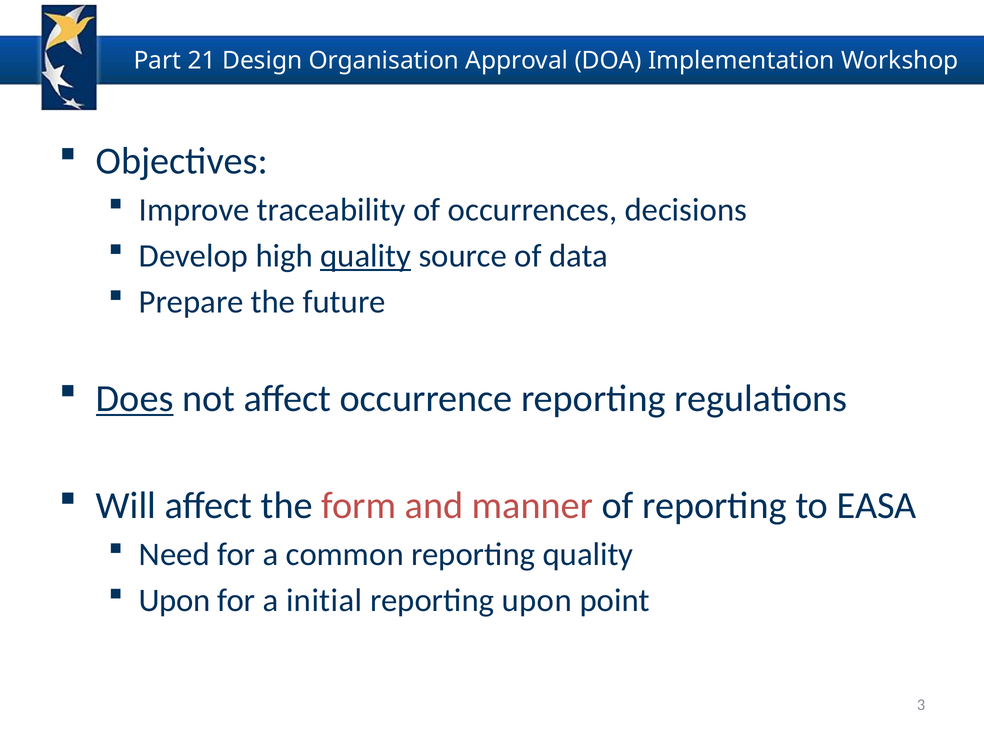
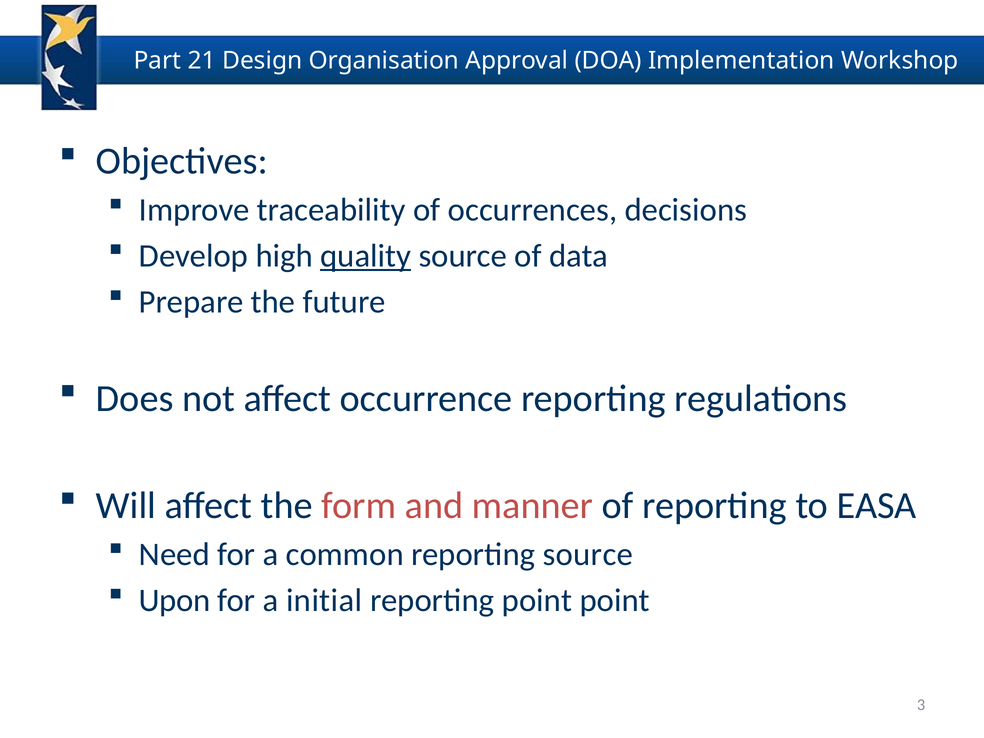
Does underline: present -> none (135, 398)
reporting quality: quality -> source (588, 555)
reporting upon: upon -> point (537, 600)
